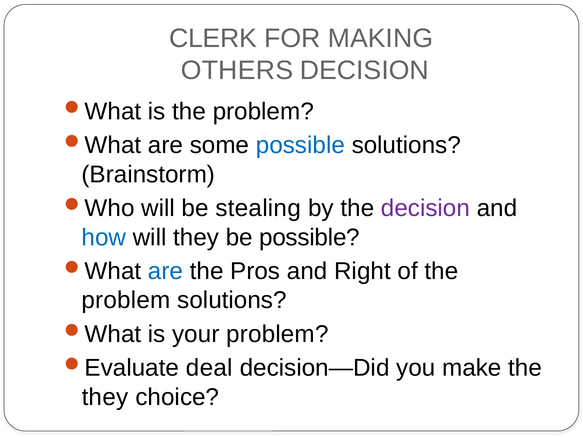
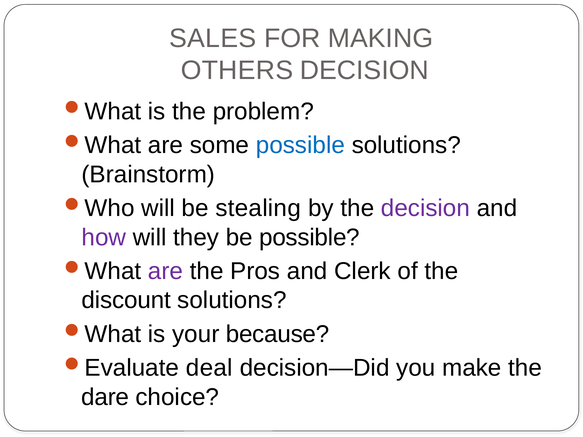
CLERK: CLERK -> SALES (213, 38)
how colour: blue -> purple (104, 237)
are colour: blue -> purple (165, 271)
Right: Right -> Clerk (362, 271)
problem: problem -> discount (126, 300)
your problem: problem -> because (278, 334)
they: they -> dare (105, 397)
